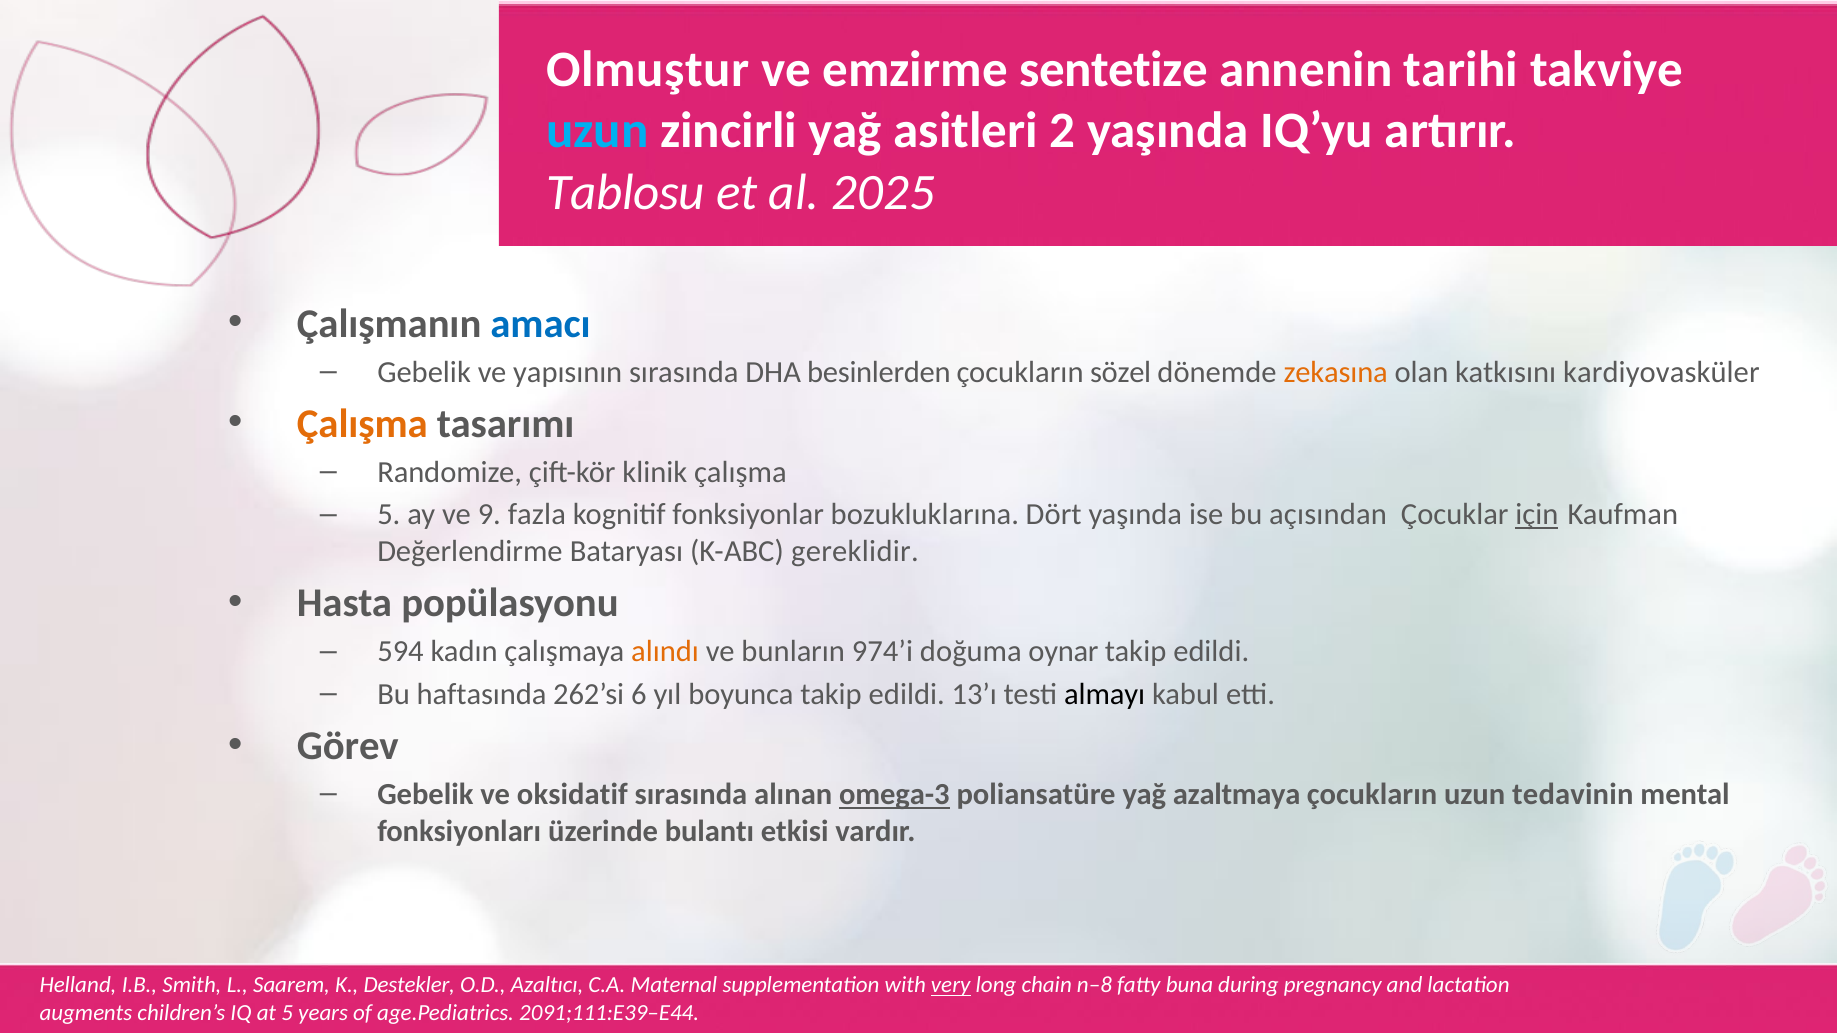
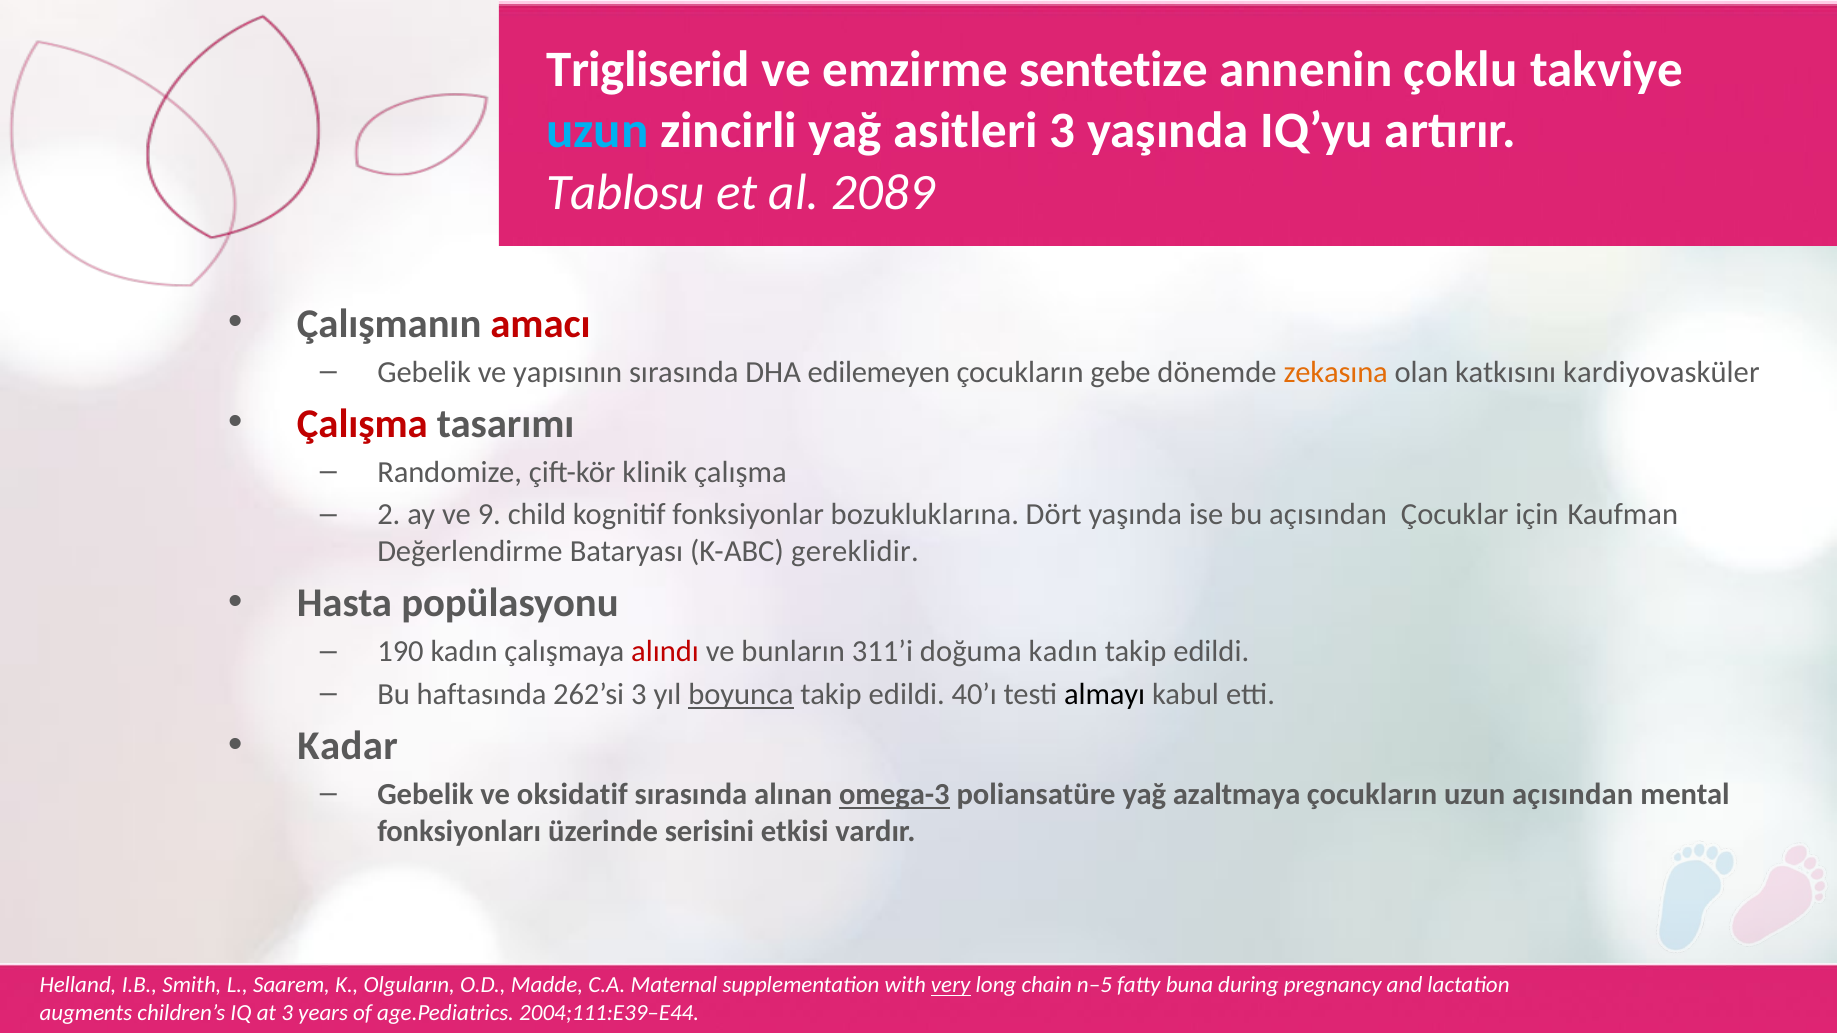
Olmuştur: Olmuştur -> Trigliserid (648, 70)
tarihi: tarihi -> çoklu (1461, 70)
asitleri 2: 2 -> 3 (1063, 131)
2025: 2025 -> 2089 (883, 192)
amacı colour: blue -> red (541, 324)
besinlerden: besinlerden -> edilemeyen (879, 372)
sözel: sözel -> gebe (1121, 372)
Çalışma colour: orange -> red (362, 424)
5: 5 -> 2 (389, 515)
fazla: fazla -> child (537, 515)
için underline: present -> none (1537, 515)
594: 594 -> 190 (401, 652)
alındı colour: orange -> red (665, 652)
974’i: 974’i -> 311’i (882, 652)
doğuma oynar: oynar -> kadın (1063, 652)
262’si 6: 6 -> 3 (639, 695)
boyunca underline: none -> present (741, 695)
13’ı: 13’ı -> 40’ı (974, 695)
Görev: Görev -> Kadar (348, 746)
uzun tedavinin: tedavinin -> açısından (1573, 795)
bulantı: bulantı -> serisini (709, 831)
Destekler: Destekler -> Olguların (409, 986)
Azaltıcı: Azaltıcı -> Madde (547, 986)
n–8: n–8 -> n–5 (1094, 986)
at 5: 5 -> 3 (287, 1013)
2091;111:E39–E44: 2091;111:E39–E44 -> 2004;111:E39–E44 (609, 1013)
